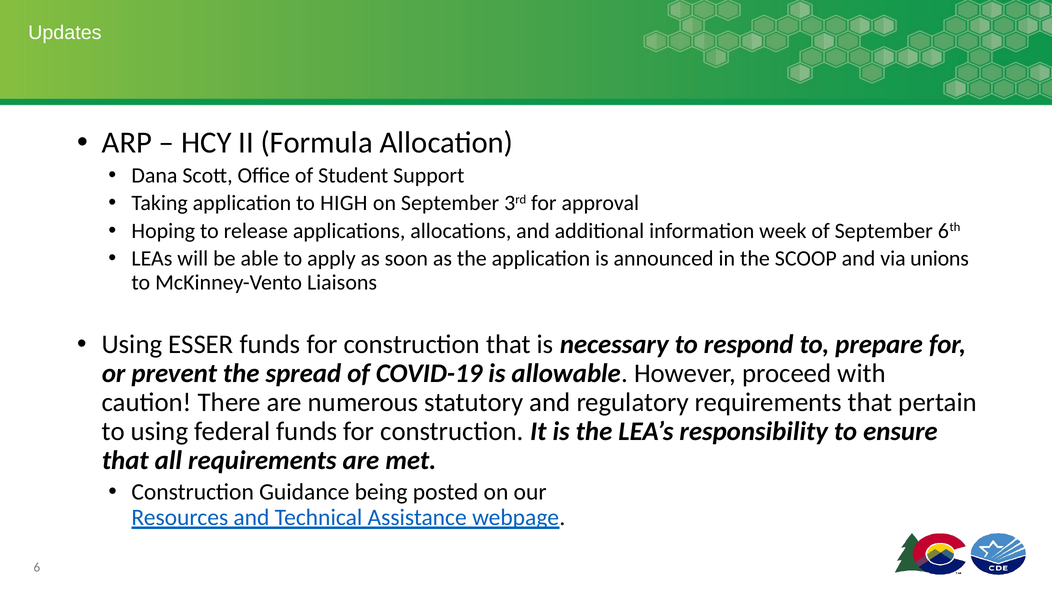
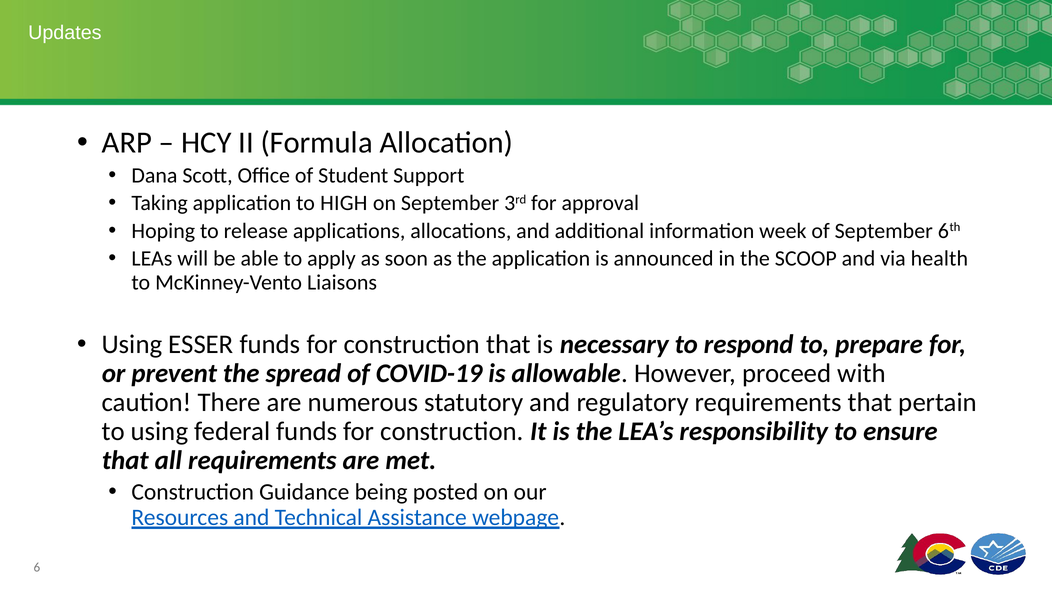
unions: unions -> health (939, 259)
